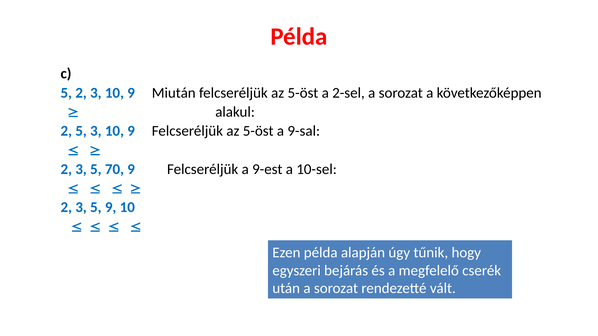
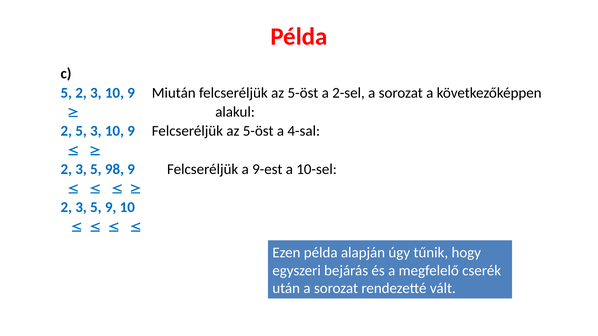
9-sal: 9-sal -> 4-sal (304, 131)
70: 70 -> 98 (114, 169)
